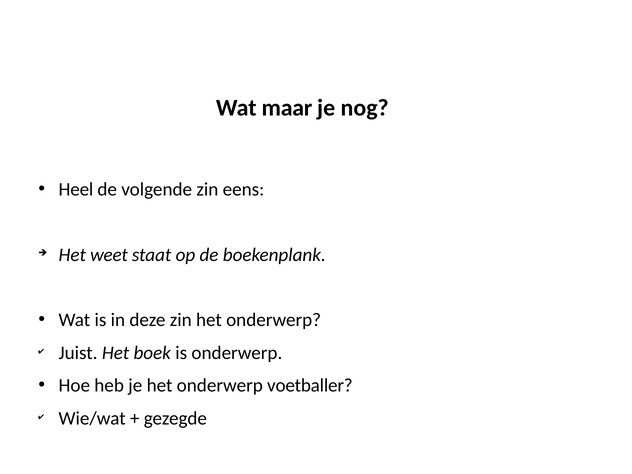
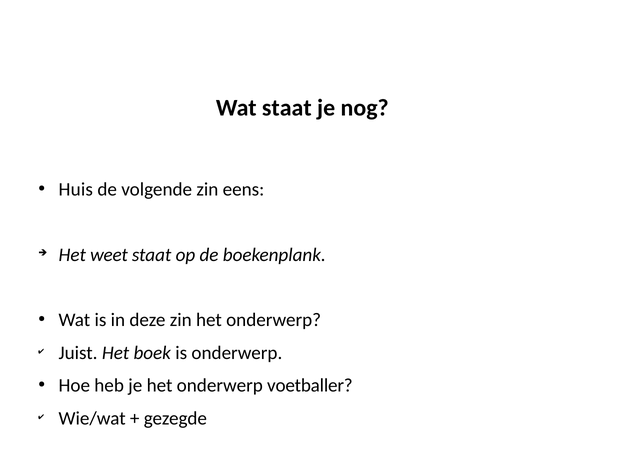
Wat maar: maar -> staat (287, 108)
Heel: Heel -> Huis (76, 189)
